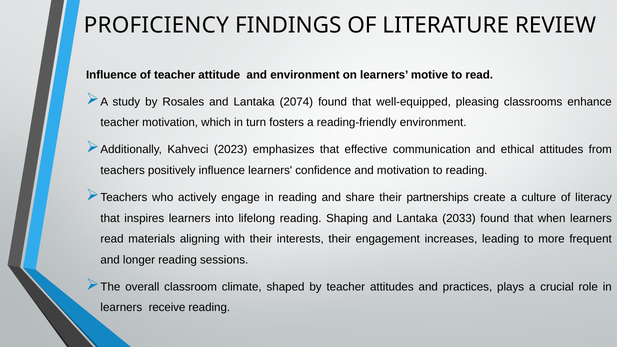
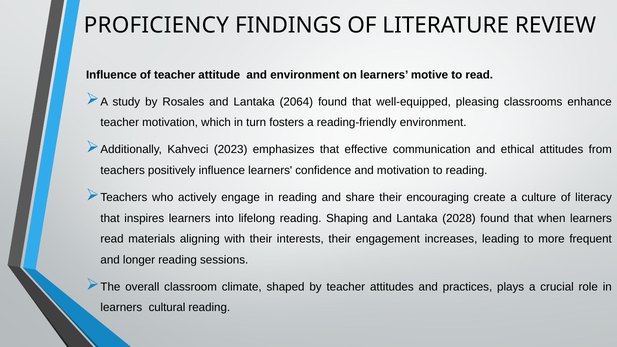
2074: 2074 -> 2064 (296, 102)
partnerships: partnerships -> encouraging (438, 197)
2033: 2033 -> 2028 (459, 218)
receive: receive -> cultural (167, 308)
